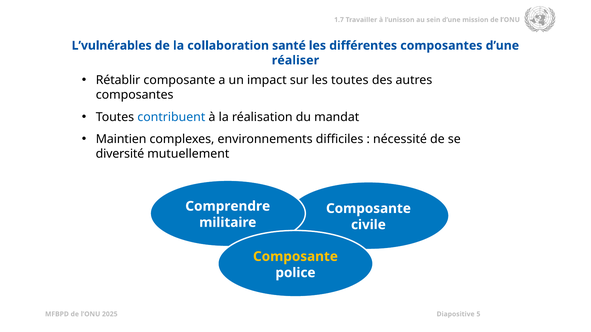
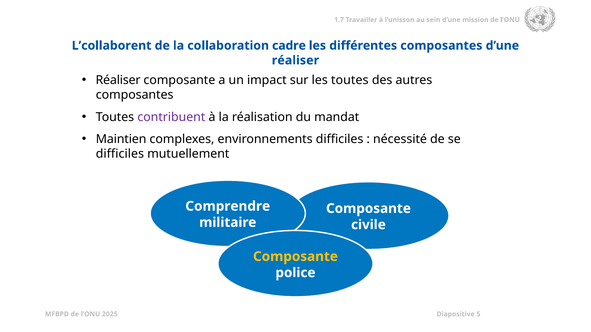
L’vulnérables: L’vulnérables -> L’collaborent (112, 46)
santé: santé -> cadre (289, 46)
Rétablir: Rétablir -> Réaliser (118, 80)
contribuent colour: blue -> purple (171, 117)
diversité: diversité -> difficiles (120, 154)
